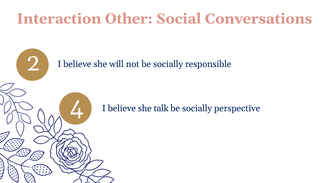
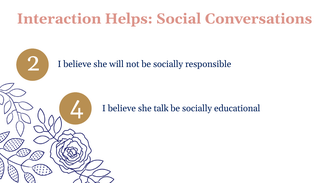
Other: Other -> Helps (129, 19)
perspective: perspective -> educational (237, 109)
